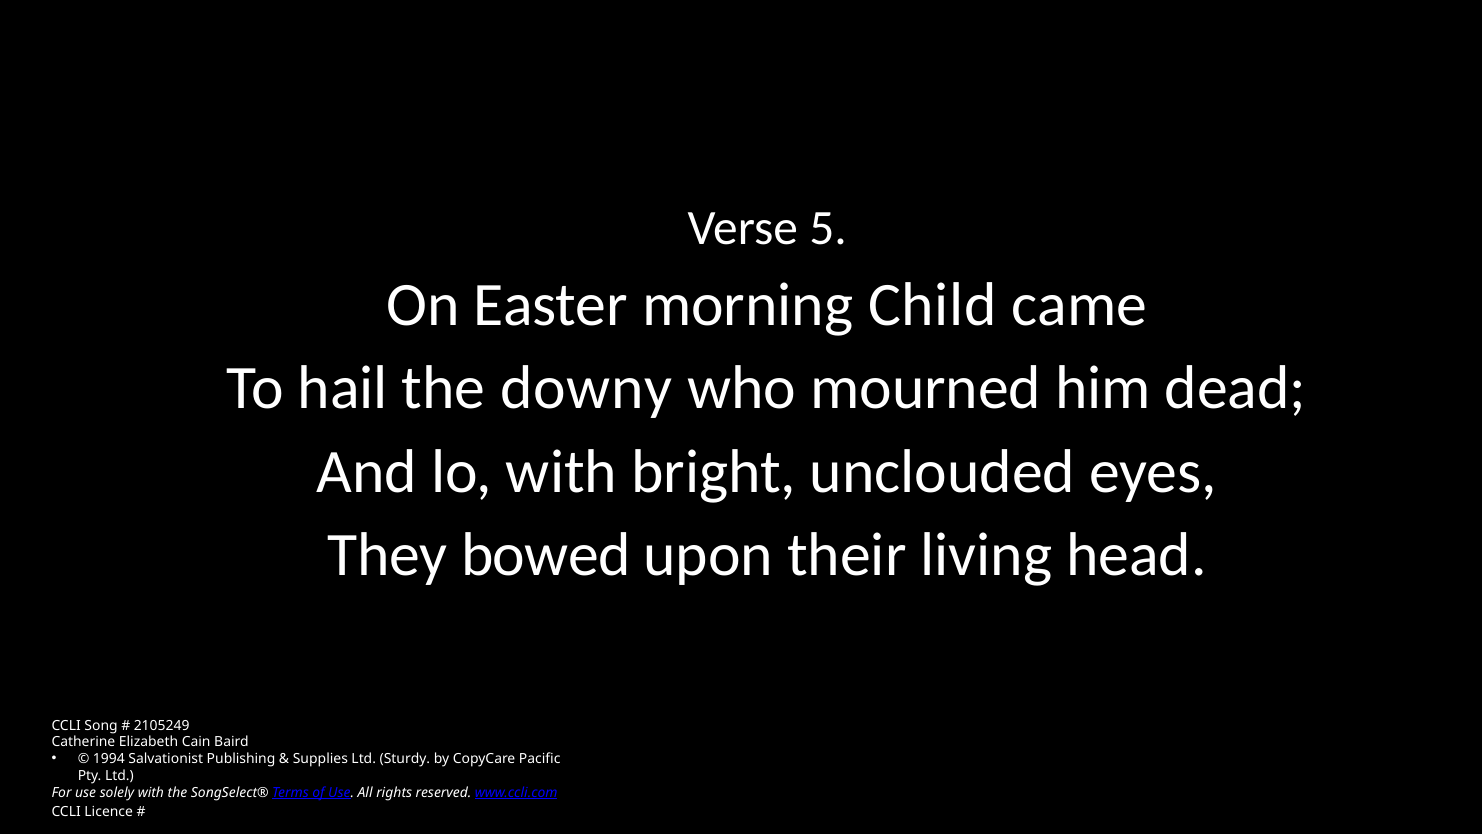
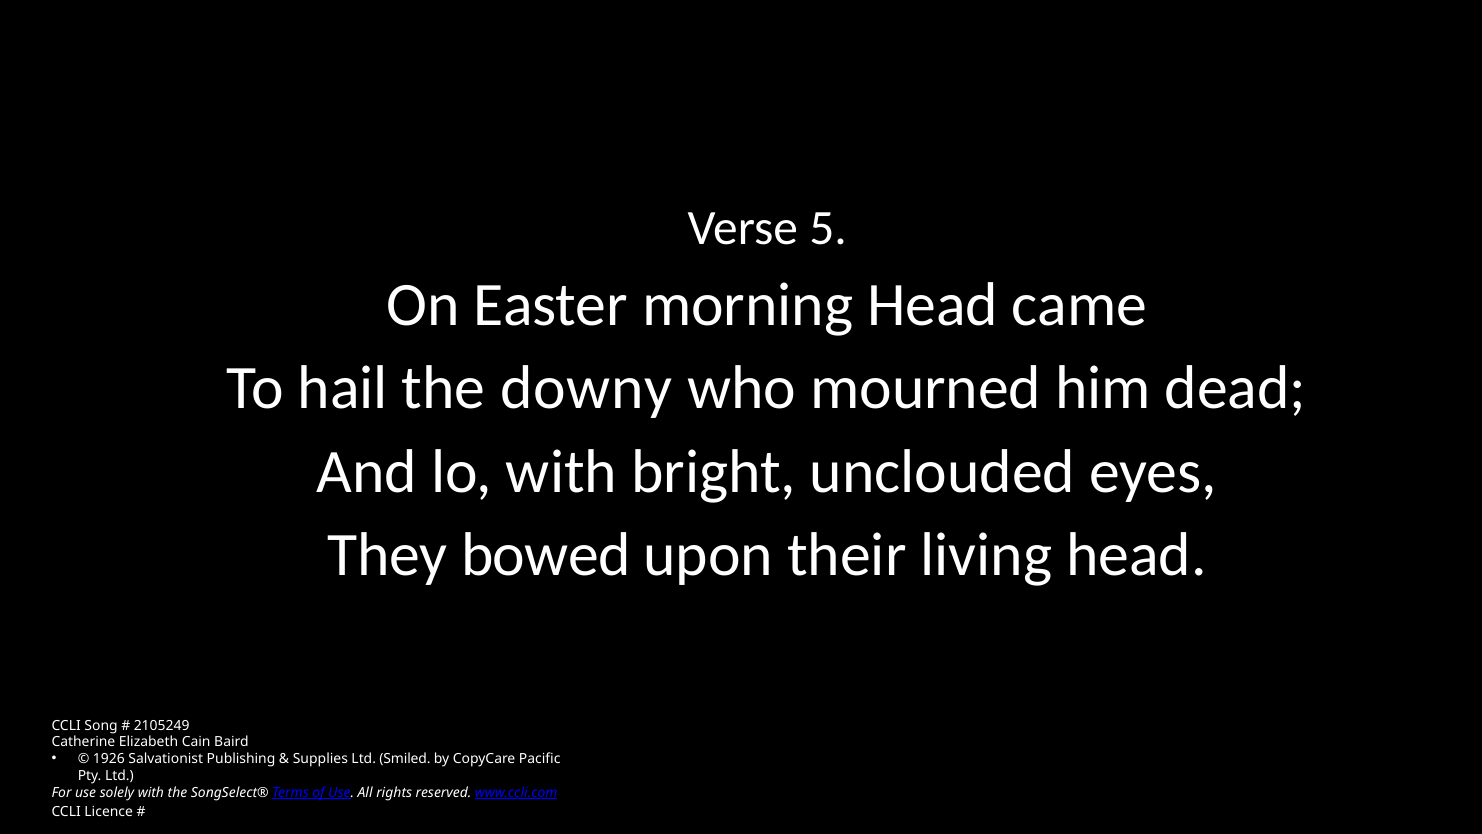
morning Child: Child -> Head (933, 305)
1994: 1994 -> 1926 (109, 759)
Sturdy: Sturdy -> Smiled (405, 759)
